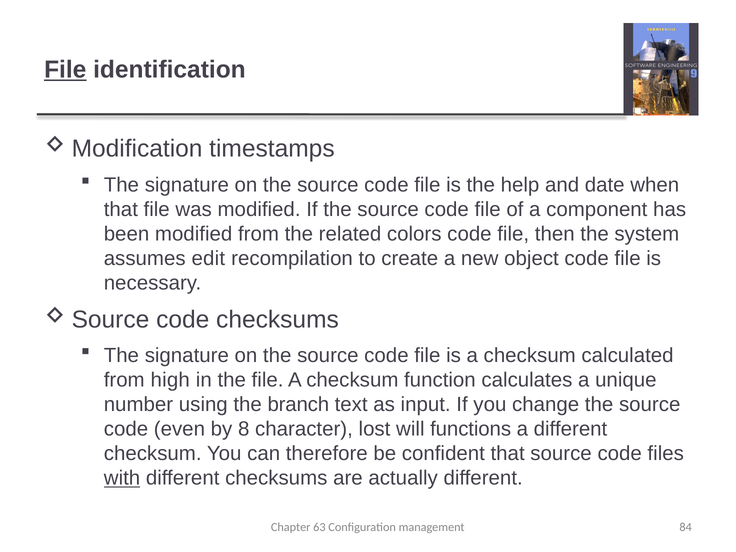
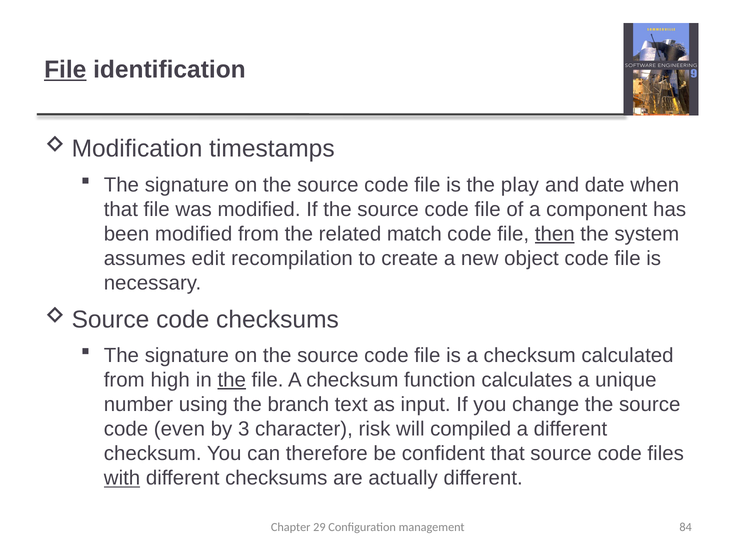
help: help -> play (520, 185)
colors: colors -> match (414, 234)
then underline: none -> present (555, 234)
the underline: none -> present (232, 380)
8: 8 -> 3 (244, 429)
lost: lost -> risk (374, 429)
functions: functions -> compiled (471, 429)
63: 63 -> 29 (319, 527)
